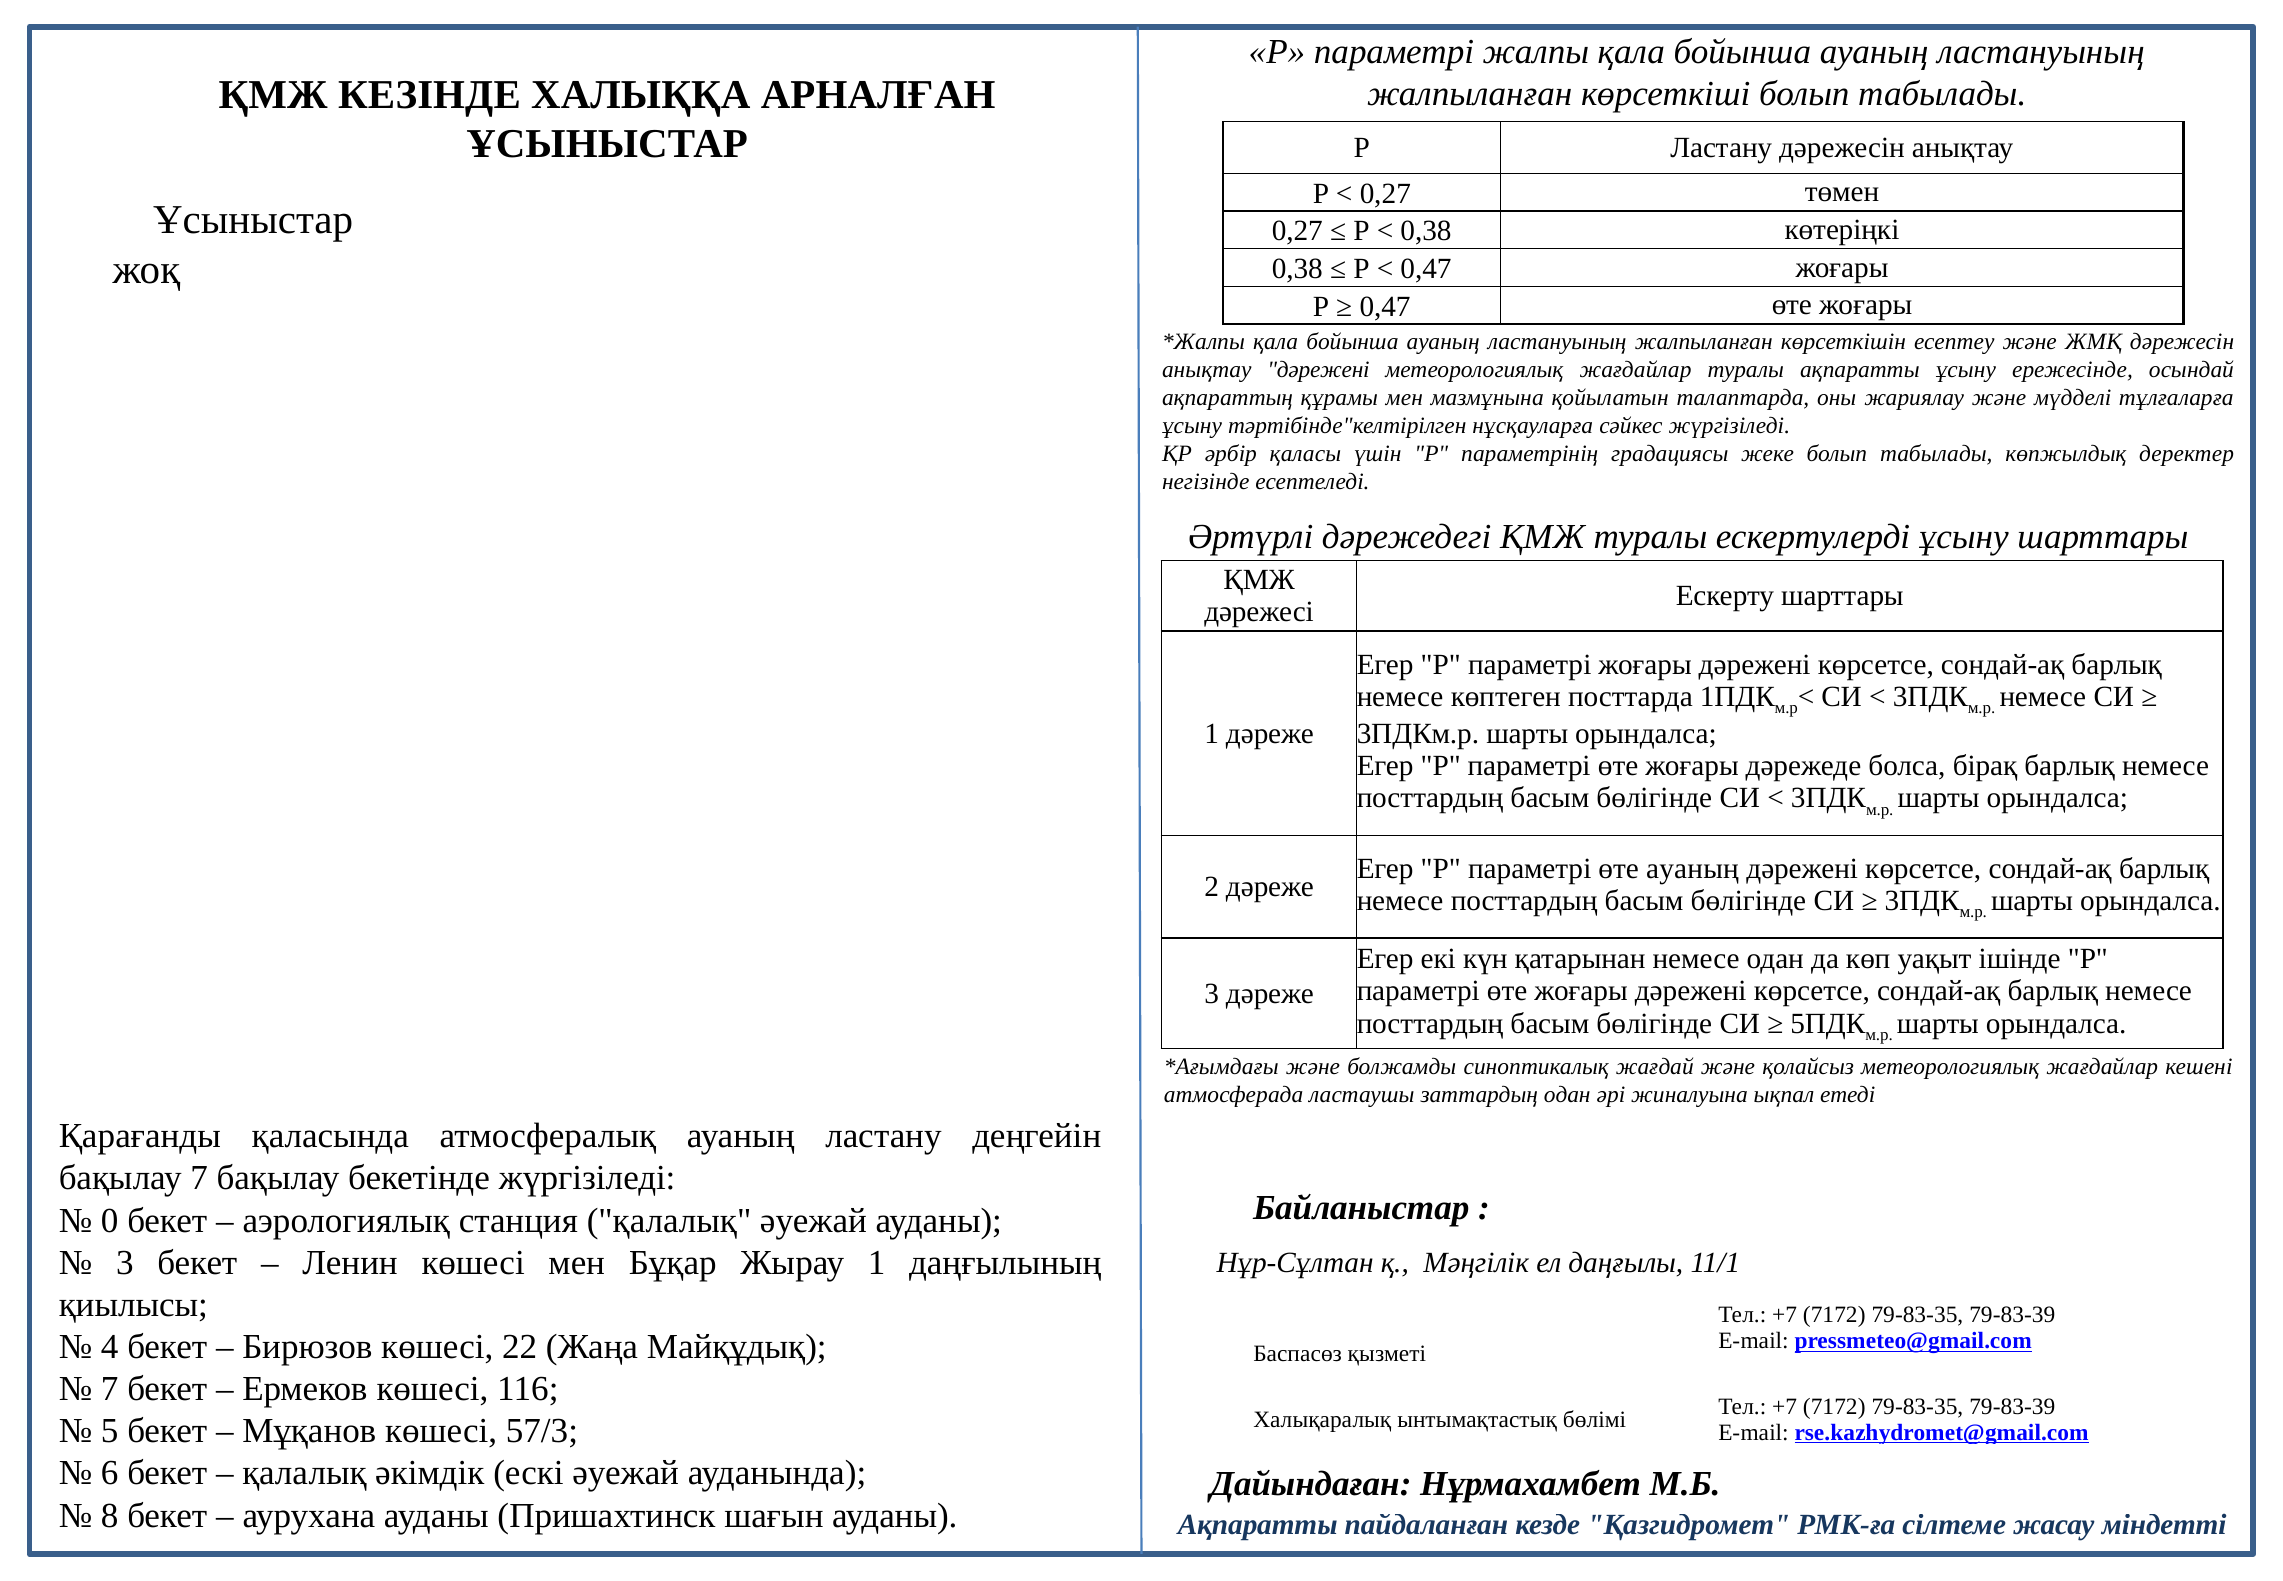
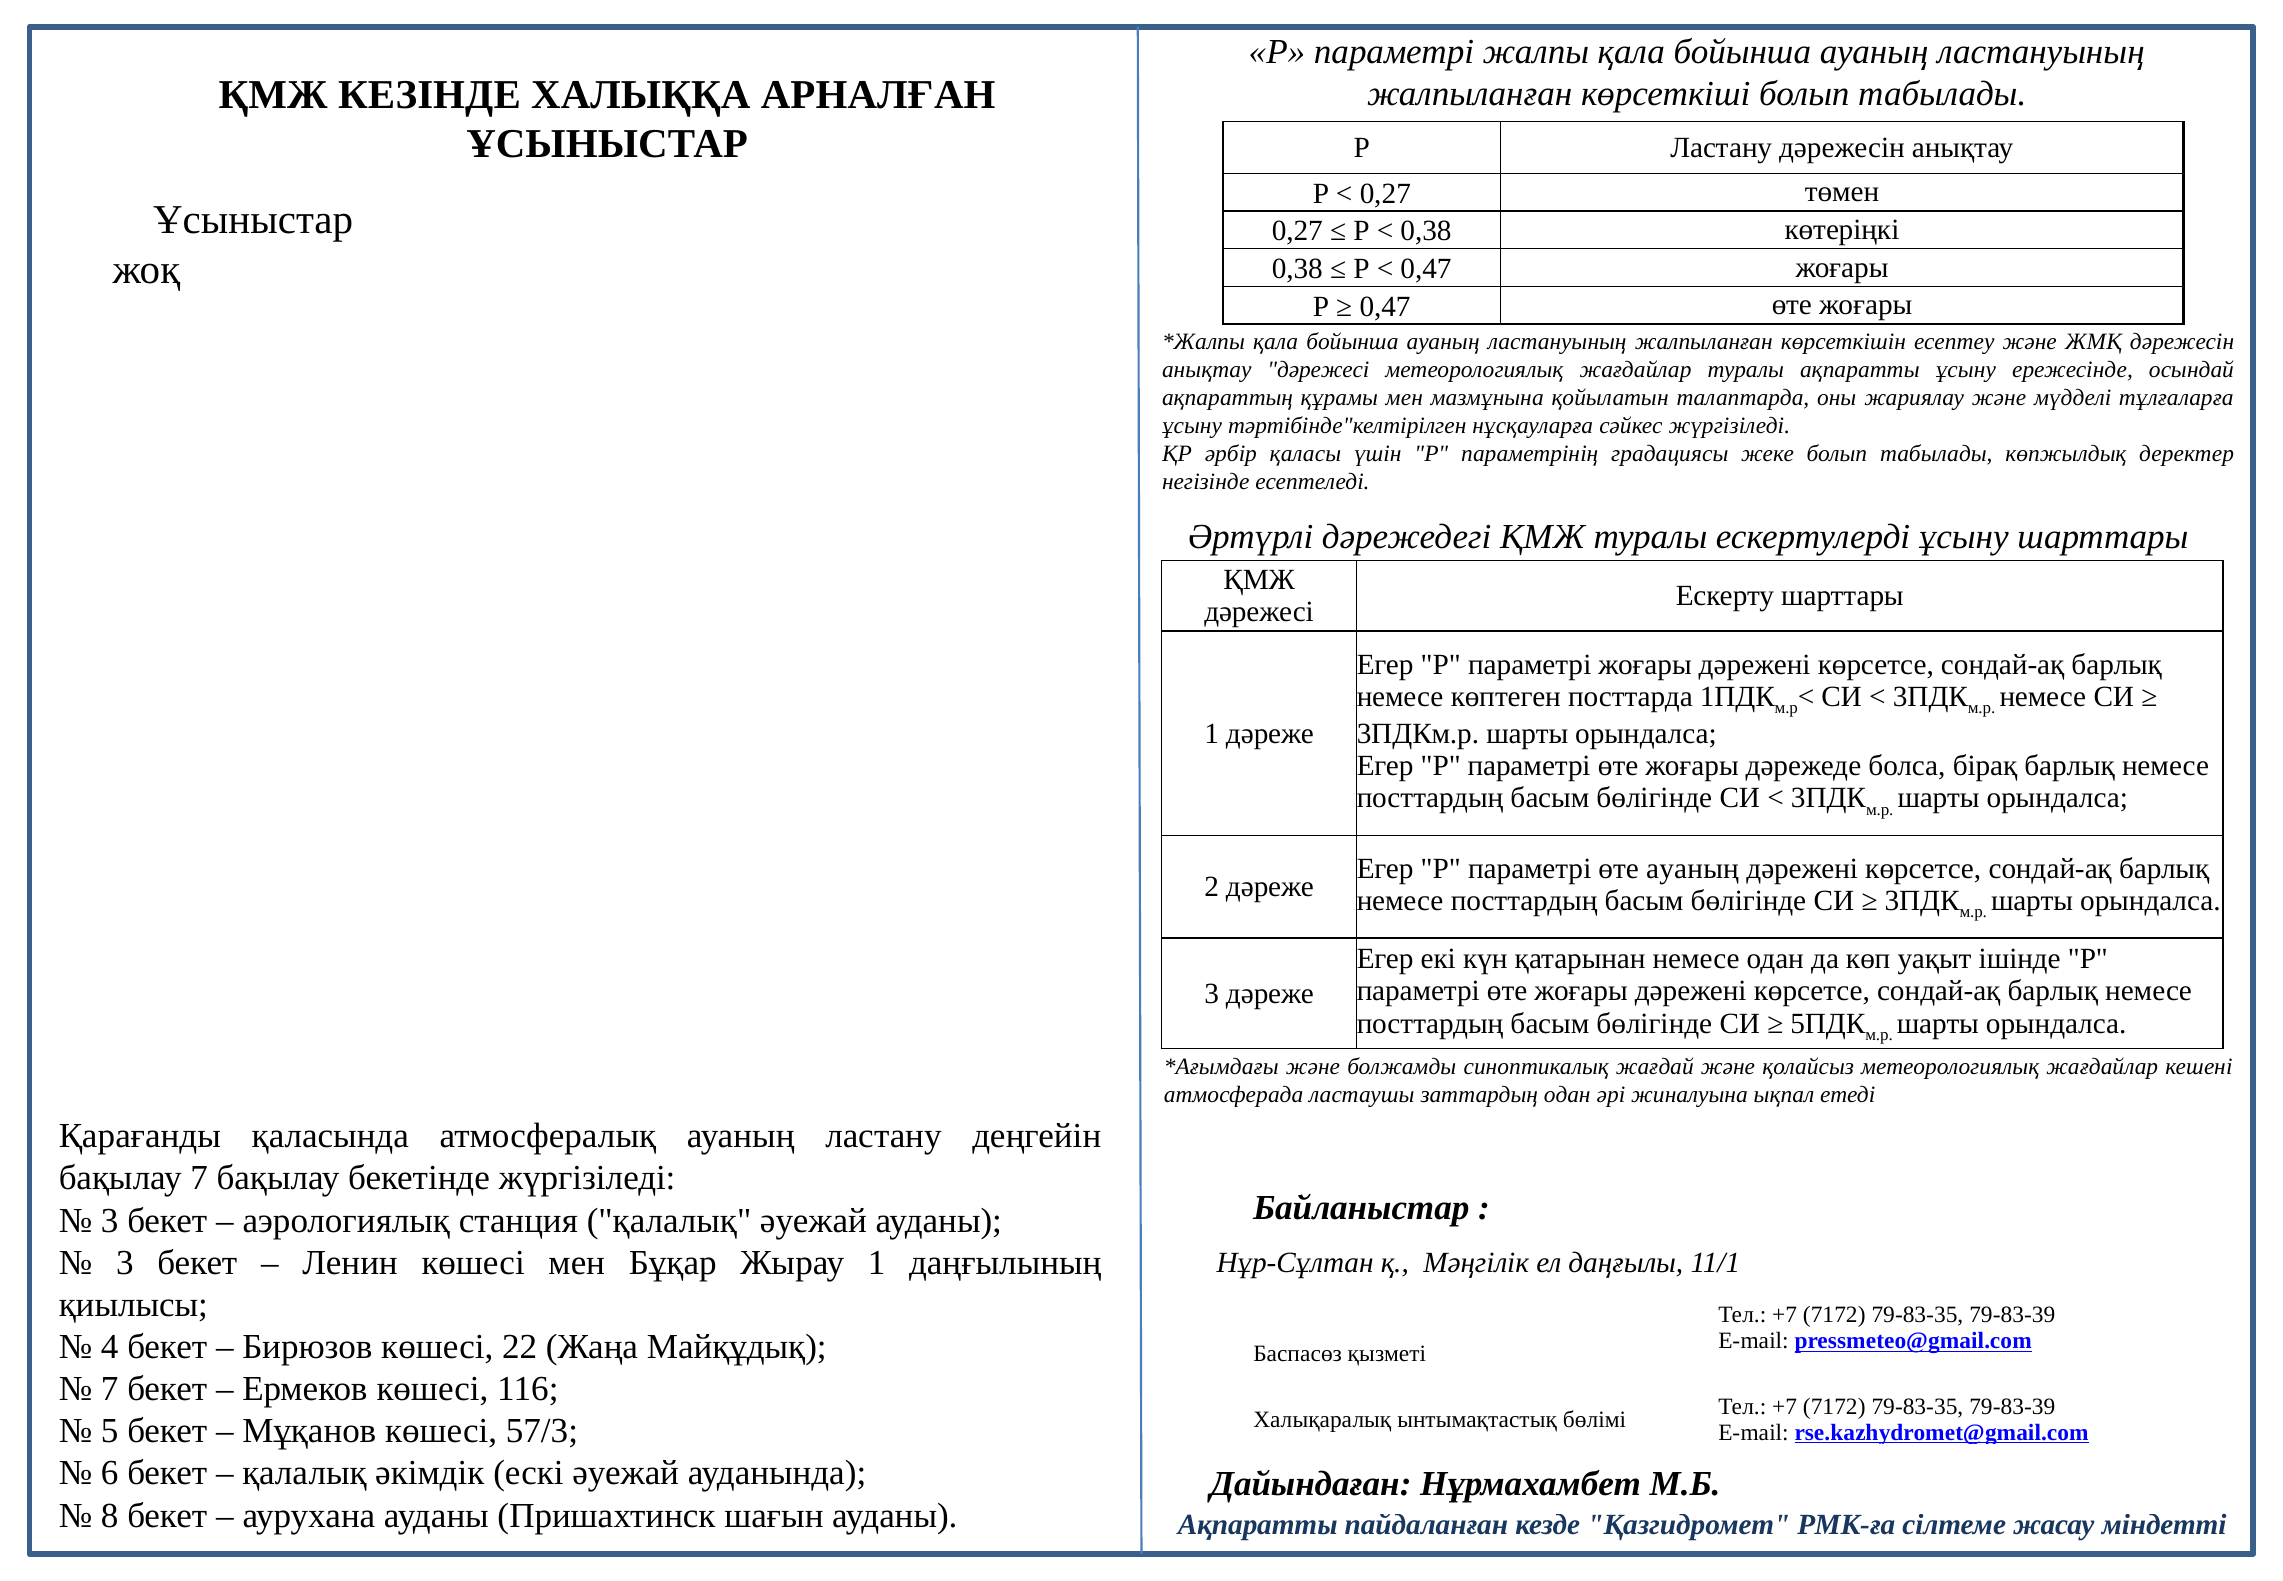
анықтау дәрежені: дәрежені -> дәрежесі (1318, 369)
0: 0 -> 3 (110, 1220)
